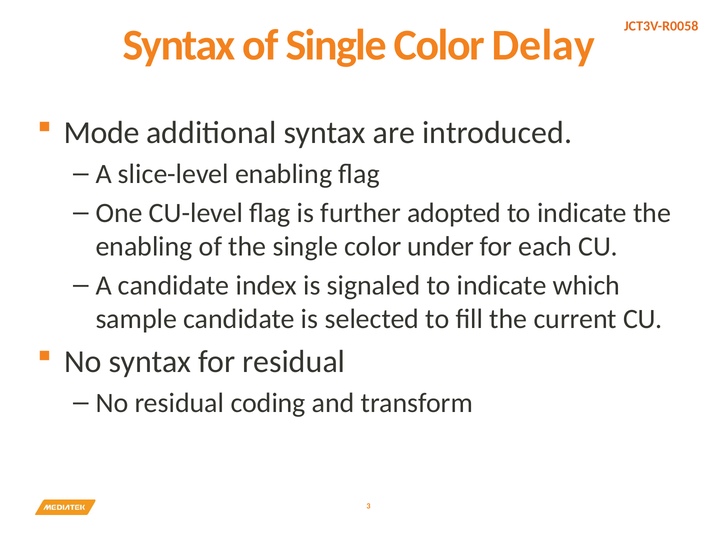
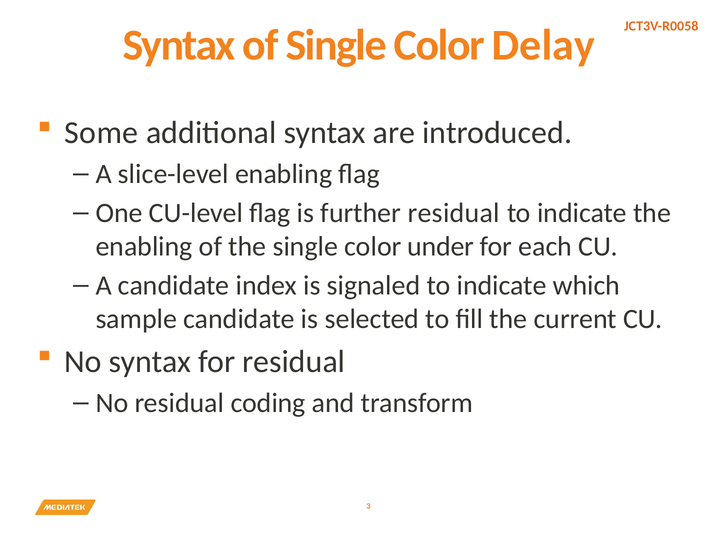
Mode: Mode -> Some (101, 133)
further adopted: adopted -> residual (454, 213)
